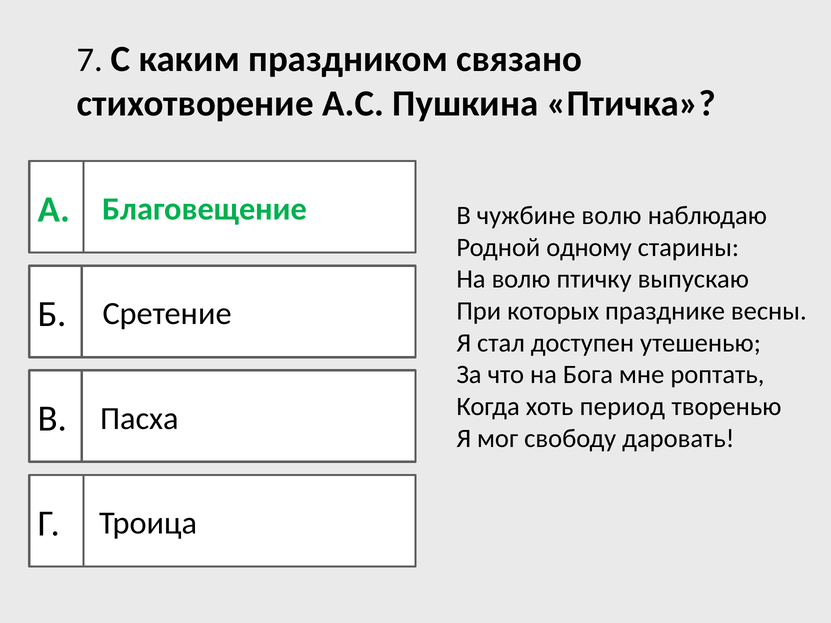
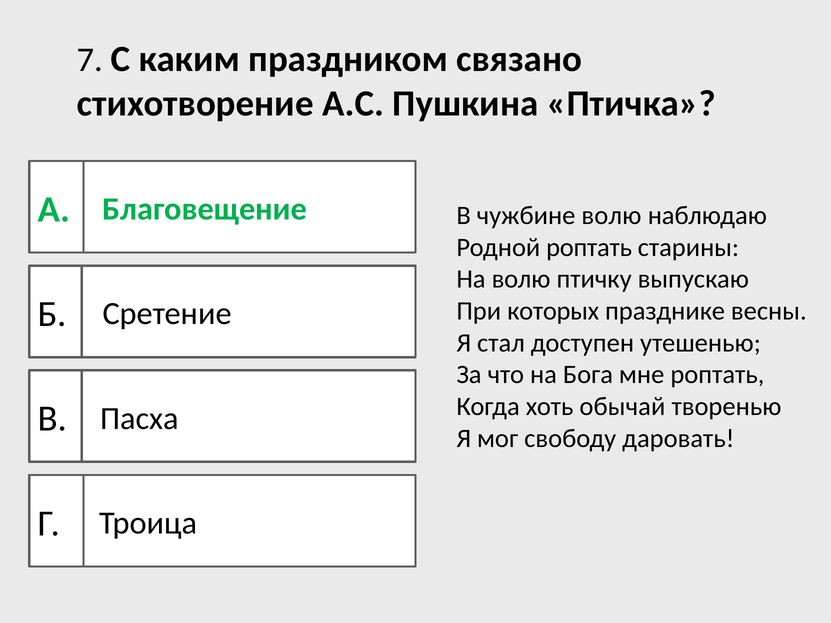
Родной одному: одному -> роптать (589, 248)
период: период -> обычай (622, 407)
